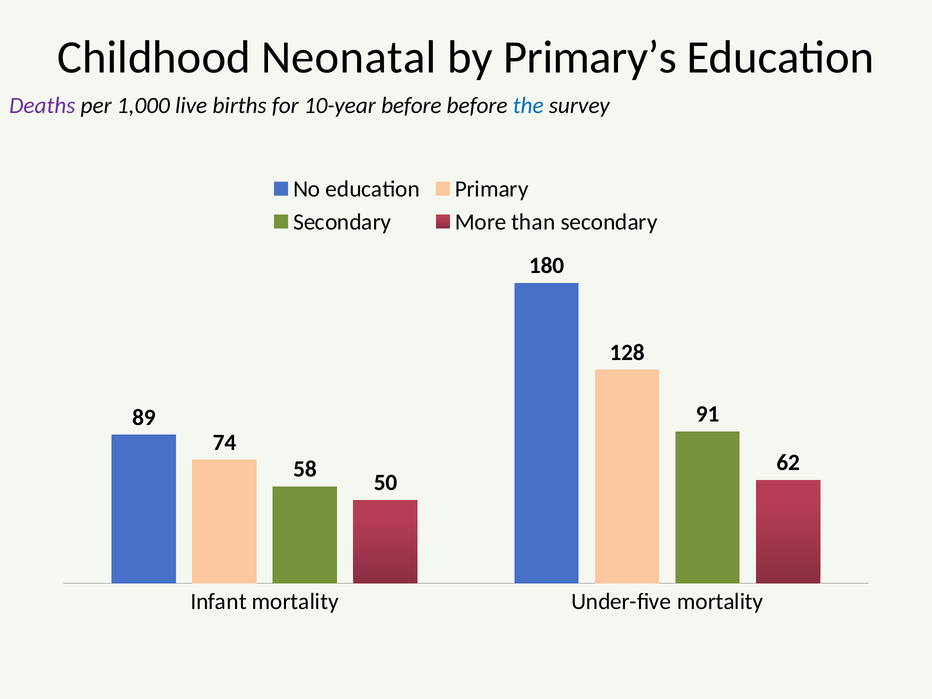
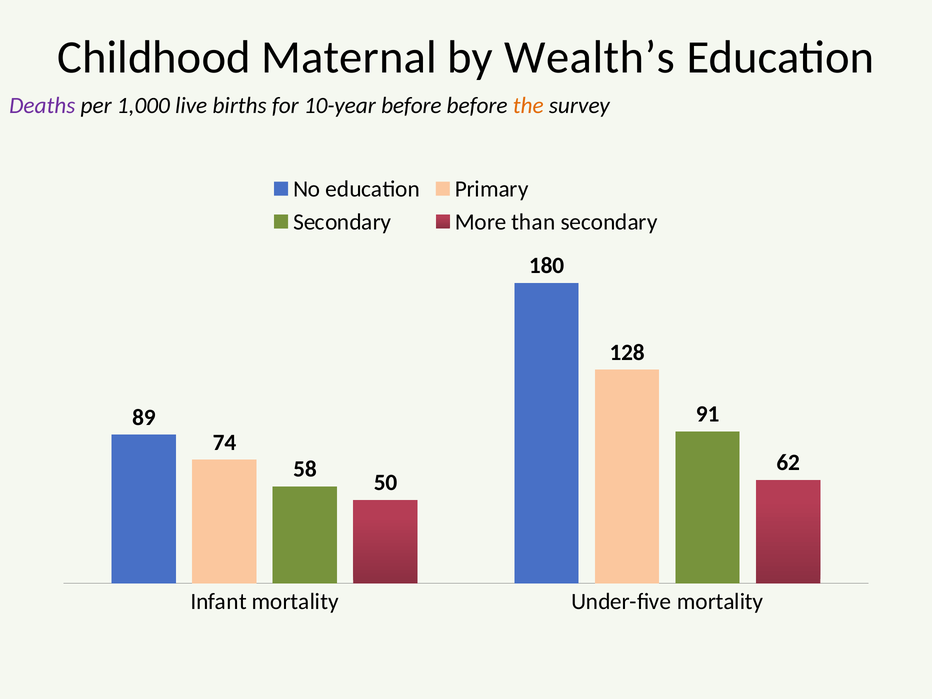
Neonatal: Neonatal -> Maternal (349, 58)
Primary’s: Primary’s -> Wealth’s (590, 58)
the colour: blue -> orange (528, 106)
